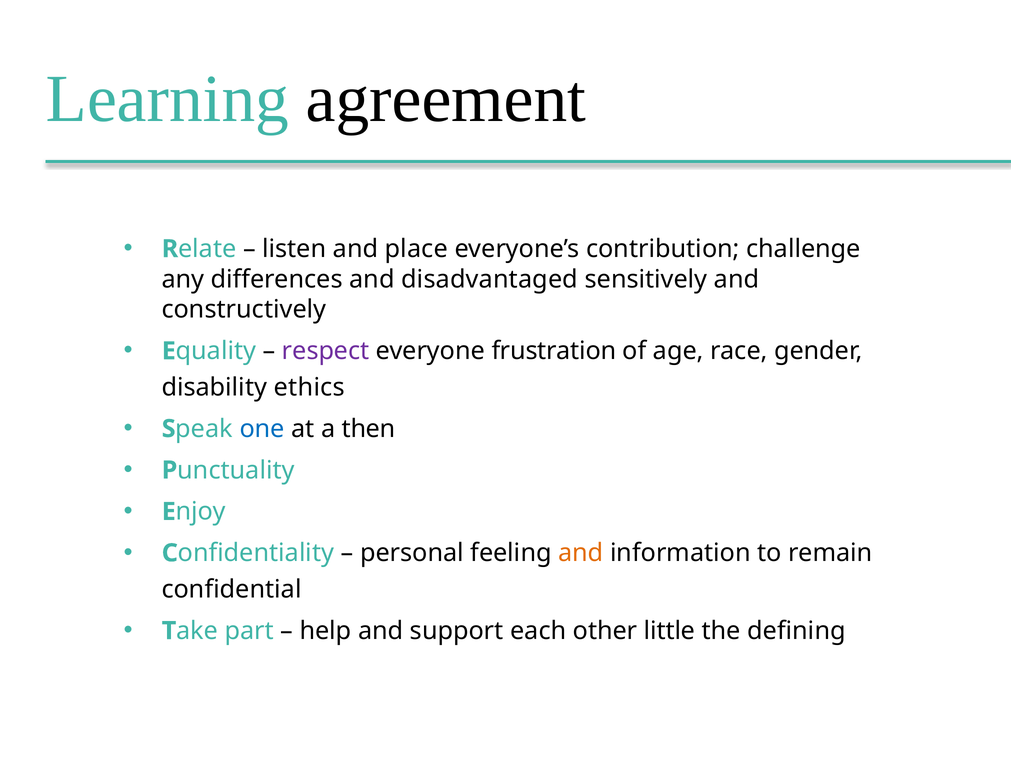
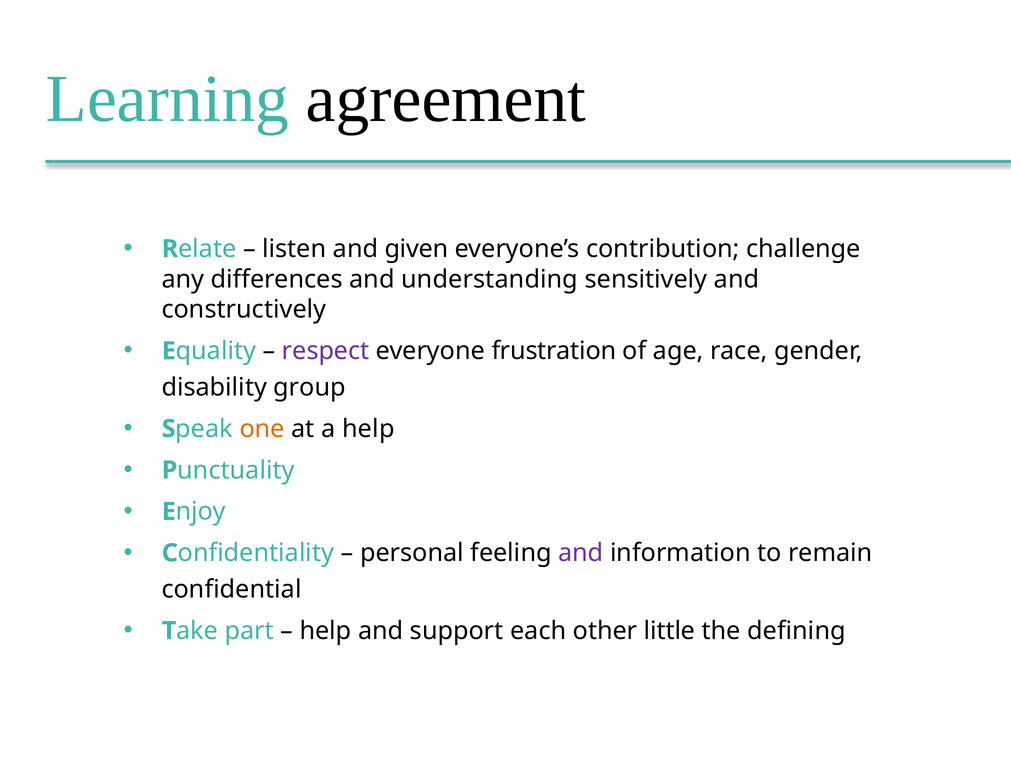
place: place -> given (417, 249)
disadvantaged: disadvantaged -> understanding (490, 279)
ethics: ethics -> group (310, 387)
one colour: blue -> orange (262, 429)
a then: then -> help (368, 429)
and colour: orange -> purple (581, 553)
